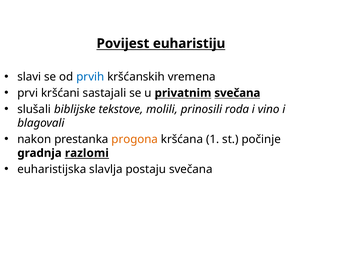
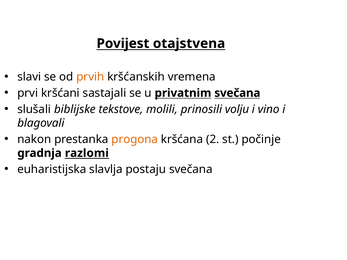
euharistiju: euharistiju -> otajstvena (189, 44)
prvih colour: blue -> orange (90, 77)
roda: roda -> volju (237, 109)
1: 1 -> 2 (213, 139)
